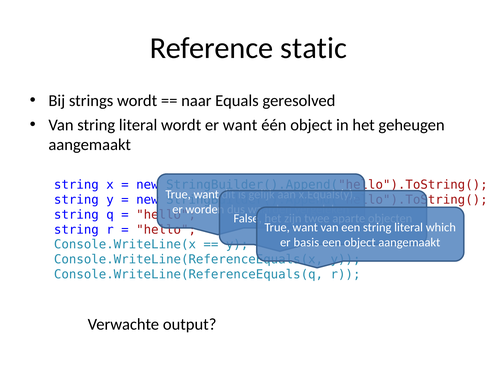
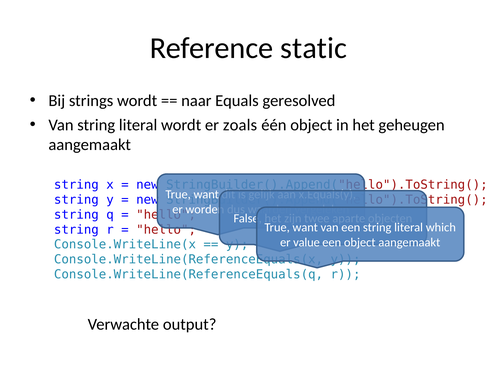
er want: want -> zoals (240, 125)
basis: basis -> value (306, 242)
